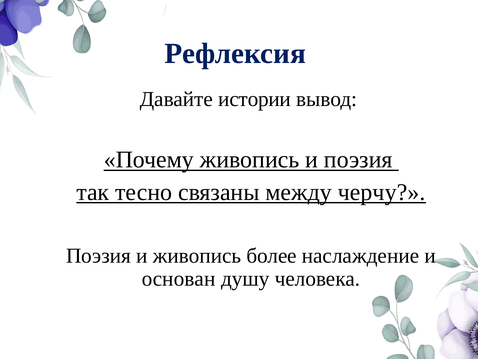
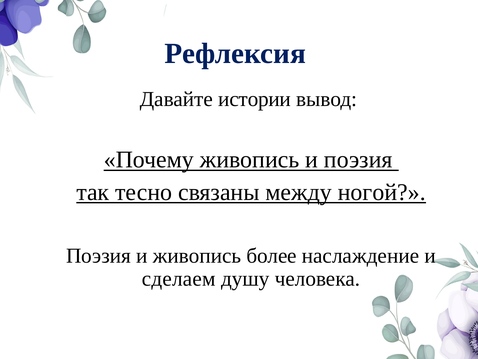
черчу: черчу -> ногой (382, 192)
основан: основан -> сделаем (179, 278)
